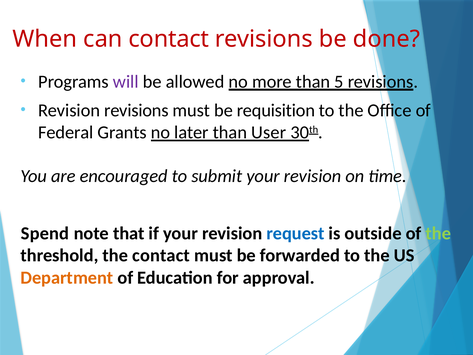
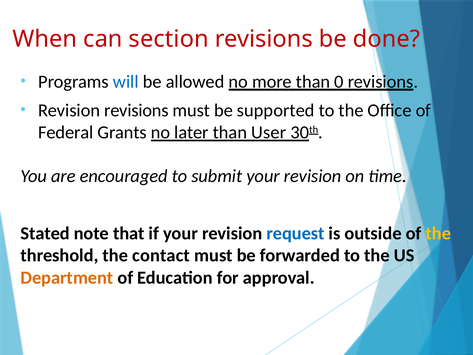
can contact: contact -> section (169, 39)
will colour: purple -> blue (126, 82)
5: 5 -> 0 (339, 82)
requisition: requisition -> supported (276, 110)
Spend: Spend -> Stated (45, 233)
the colour: light green -> yellow (438, 233)
